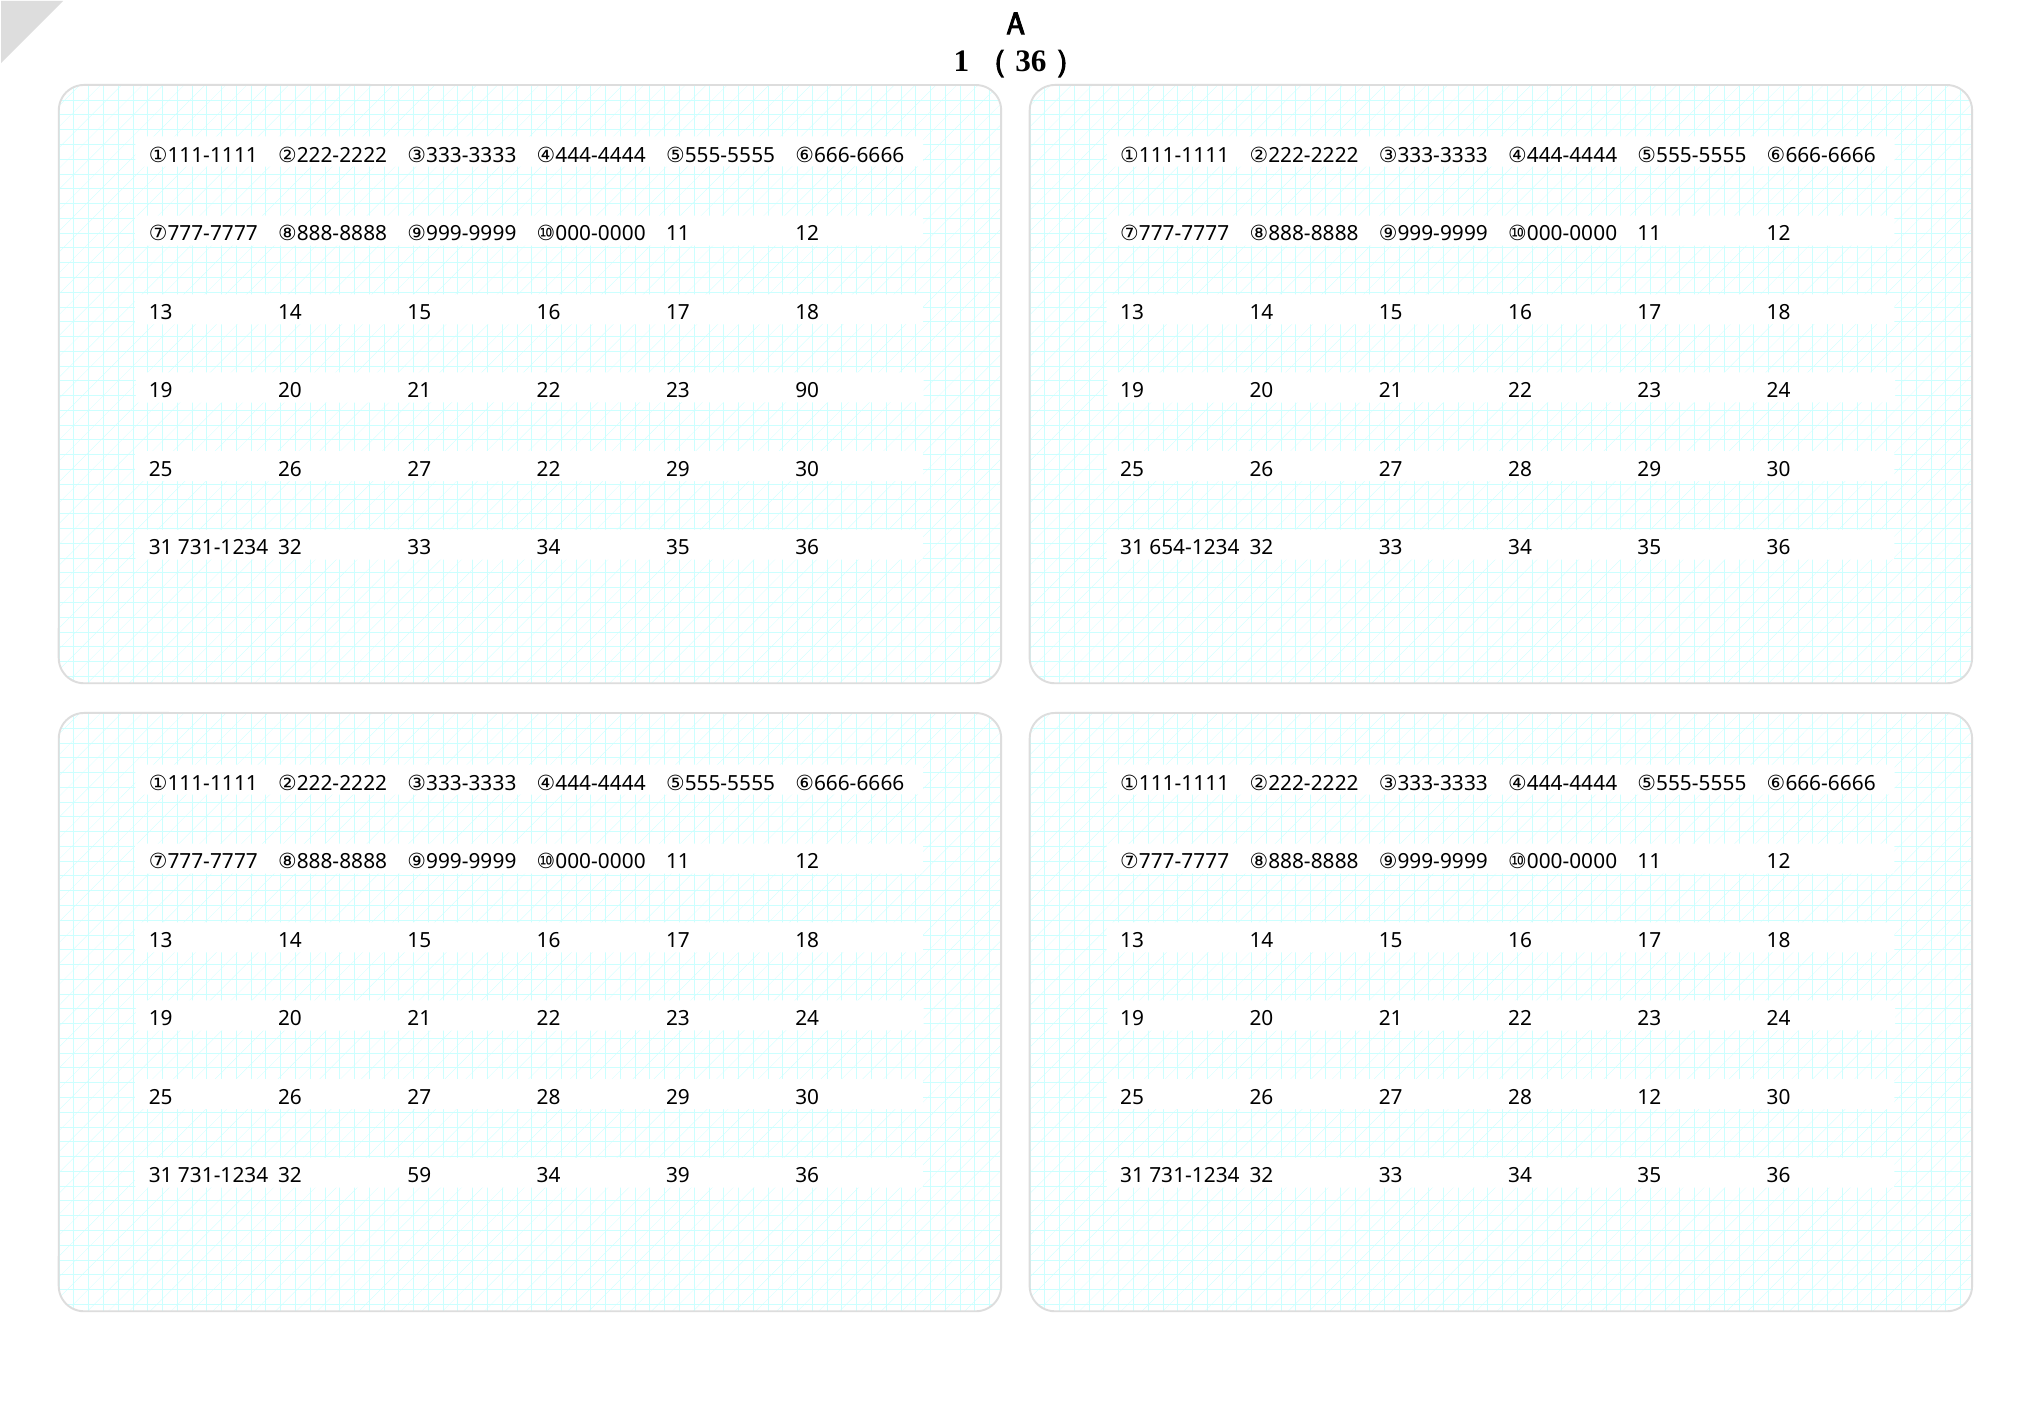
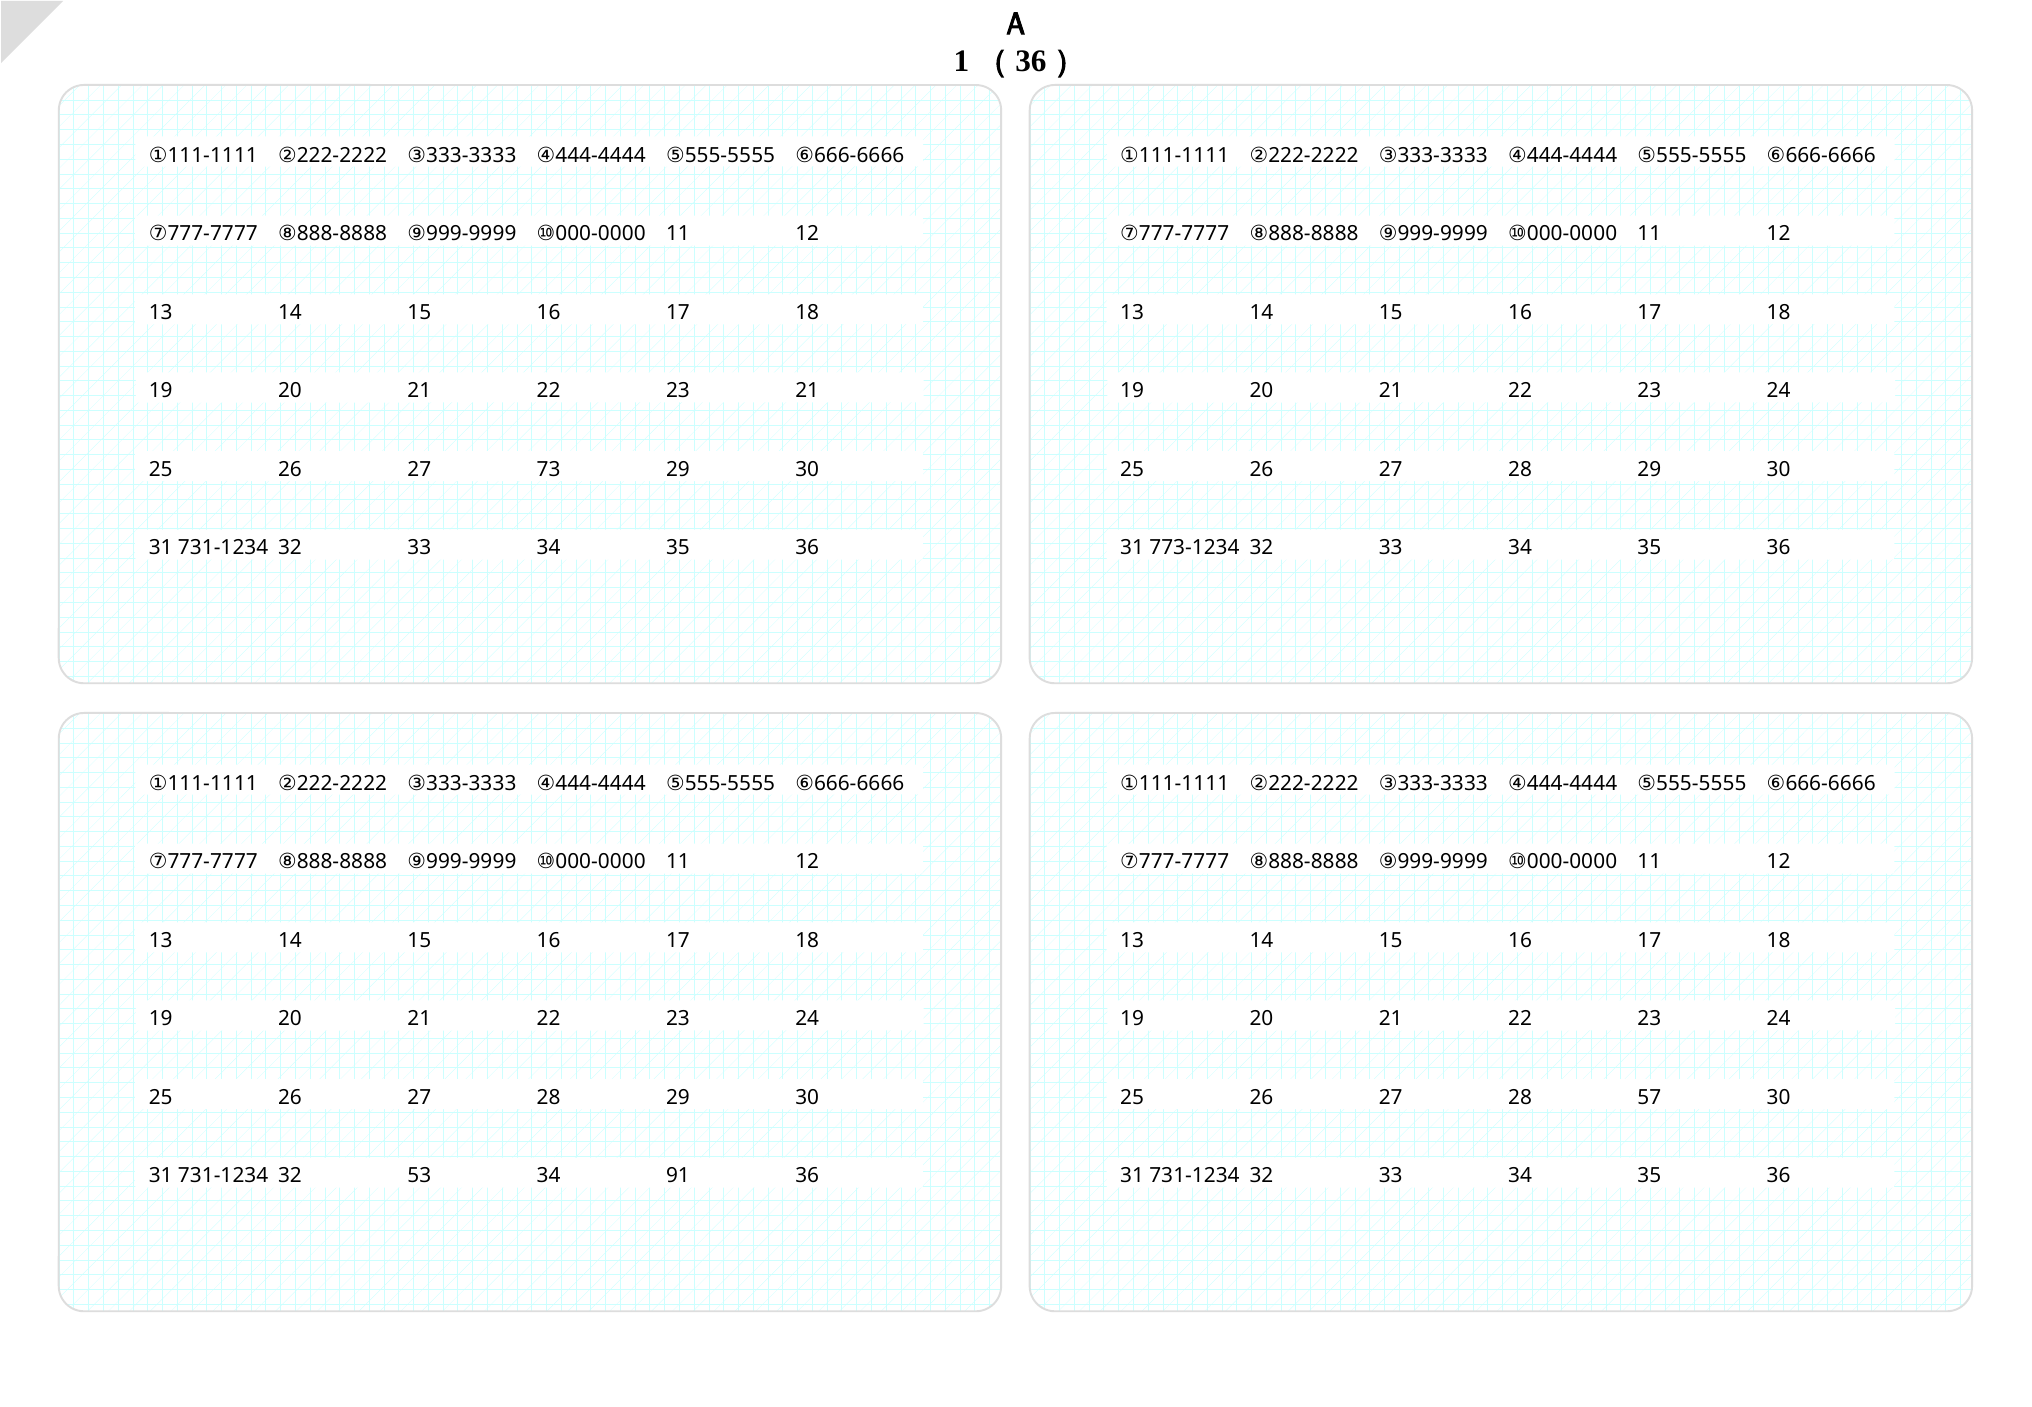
23 90: 90 -> 21 (807, 391)
27 22: 22 -> 73 (549, 469)
654-1234: 654-1234 -> 773-1234 (1194, 548)
28 12: 12 -> 57 (1649, 1097)
59: 59 -> 53 (419, 1176)
39: 39 -> 91 (678, 1176)
